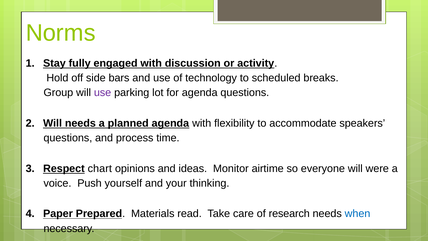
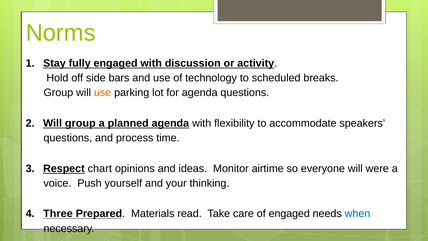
use colour: purple -> orange (103, 93)
Will needs: needs -> group (80, 123)
Paper: Paper -> Three (58, 214)
of research: research -> engaged (289, 214)
